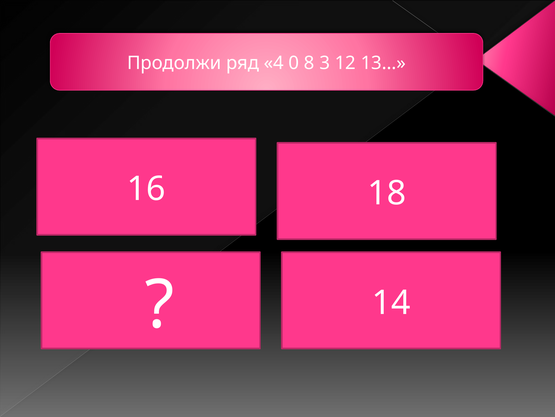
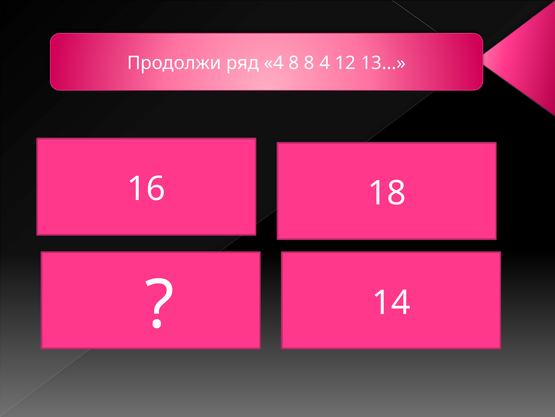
4 0: 0 -> 8 (294, 63)
8 3: 3 -> 4 (325, 63)
